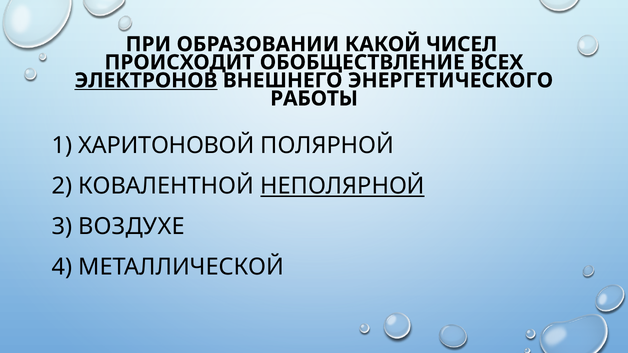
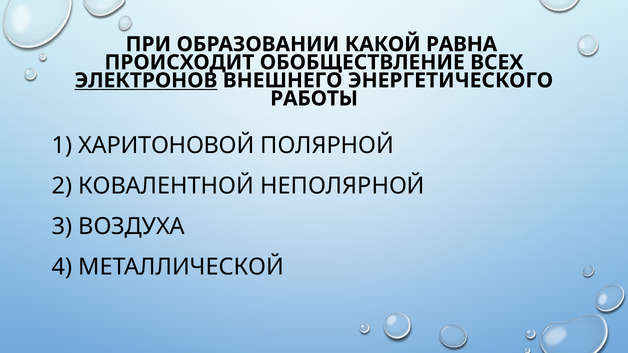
ЧИСЕЛ: ЧИСЕЛ -> РАВНА (462, 44)
НЕПОЛЯРНОЙ underline: present -> none (343, 186)
ВОЗДУХЕ: ВОЗДУХЕ -> ВОЗДУХА (132, 227)
